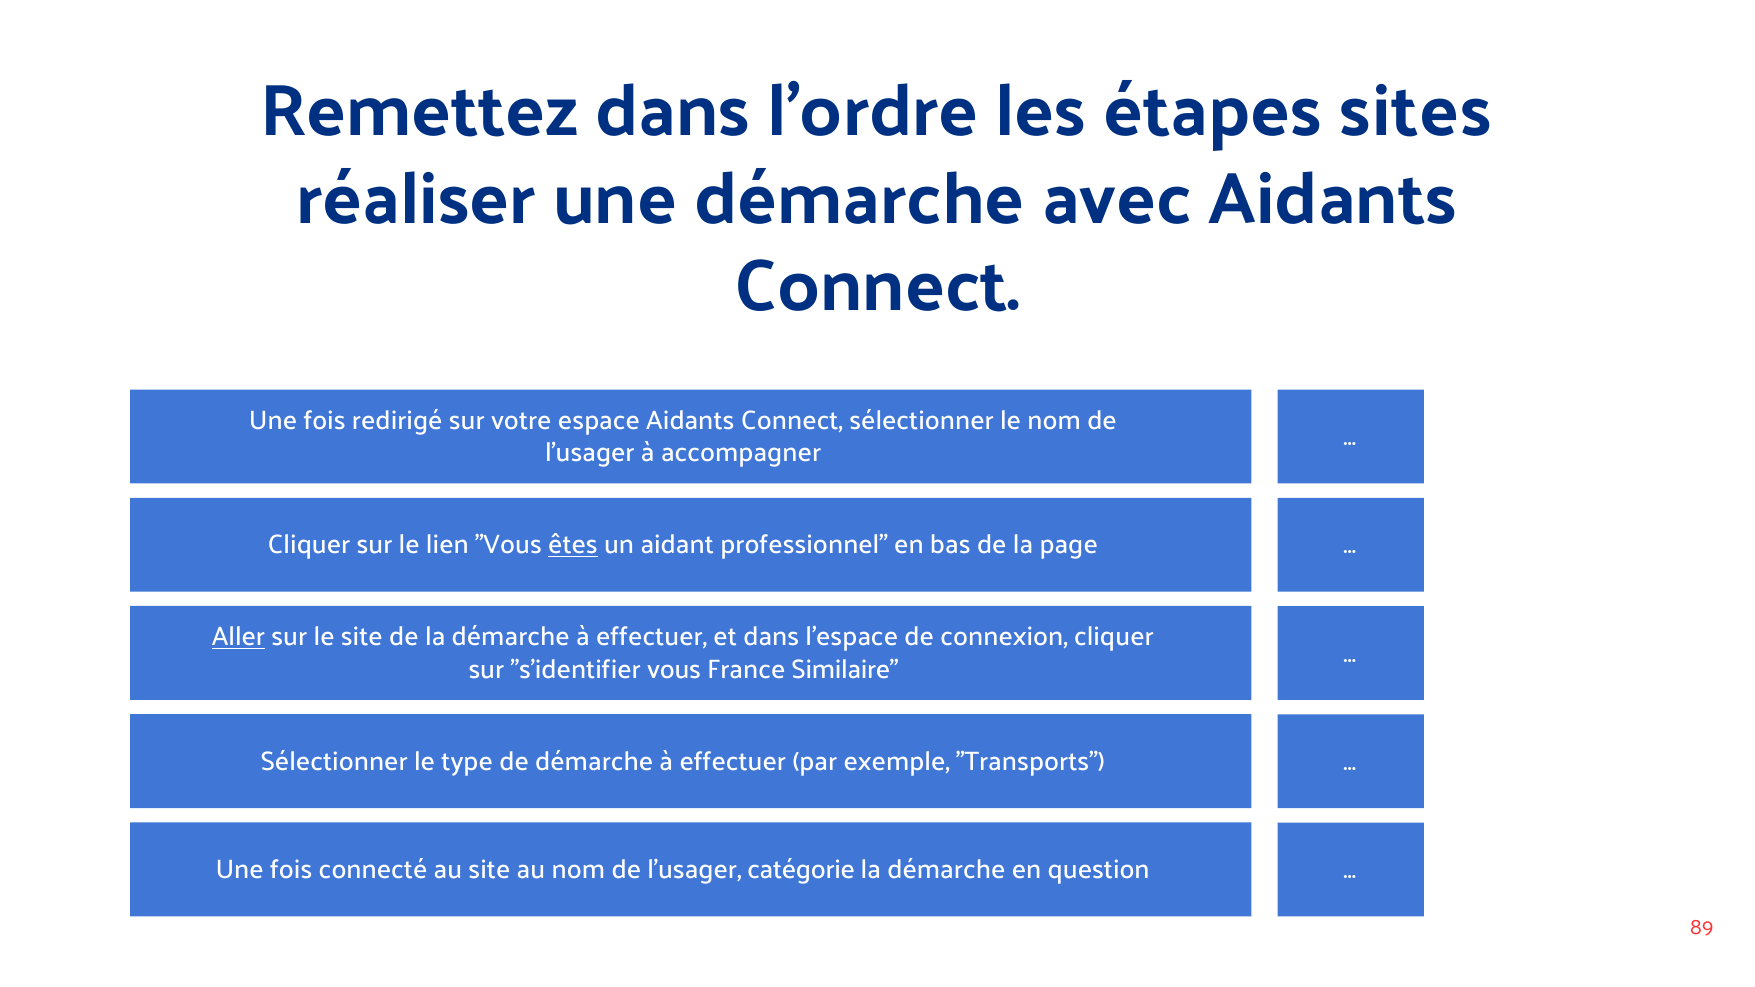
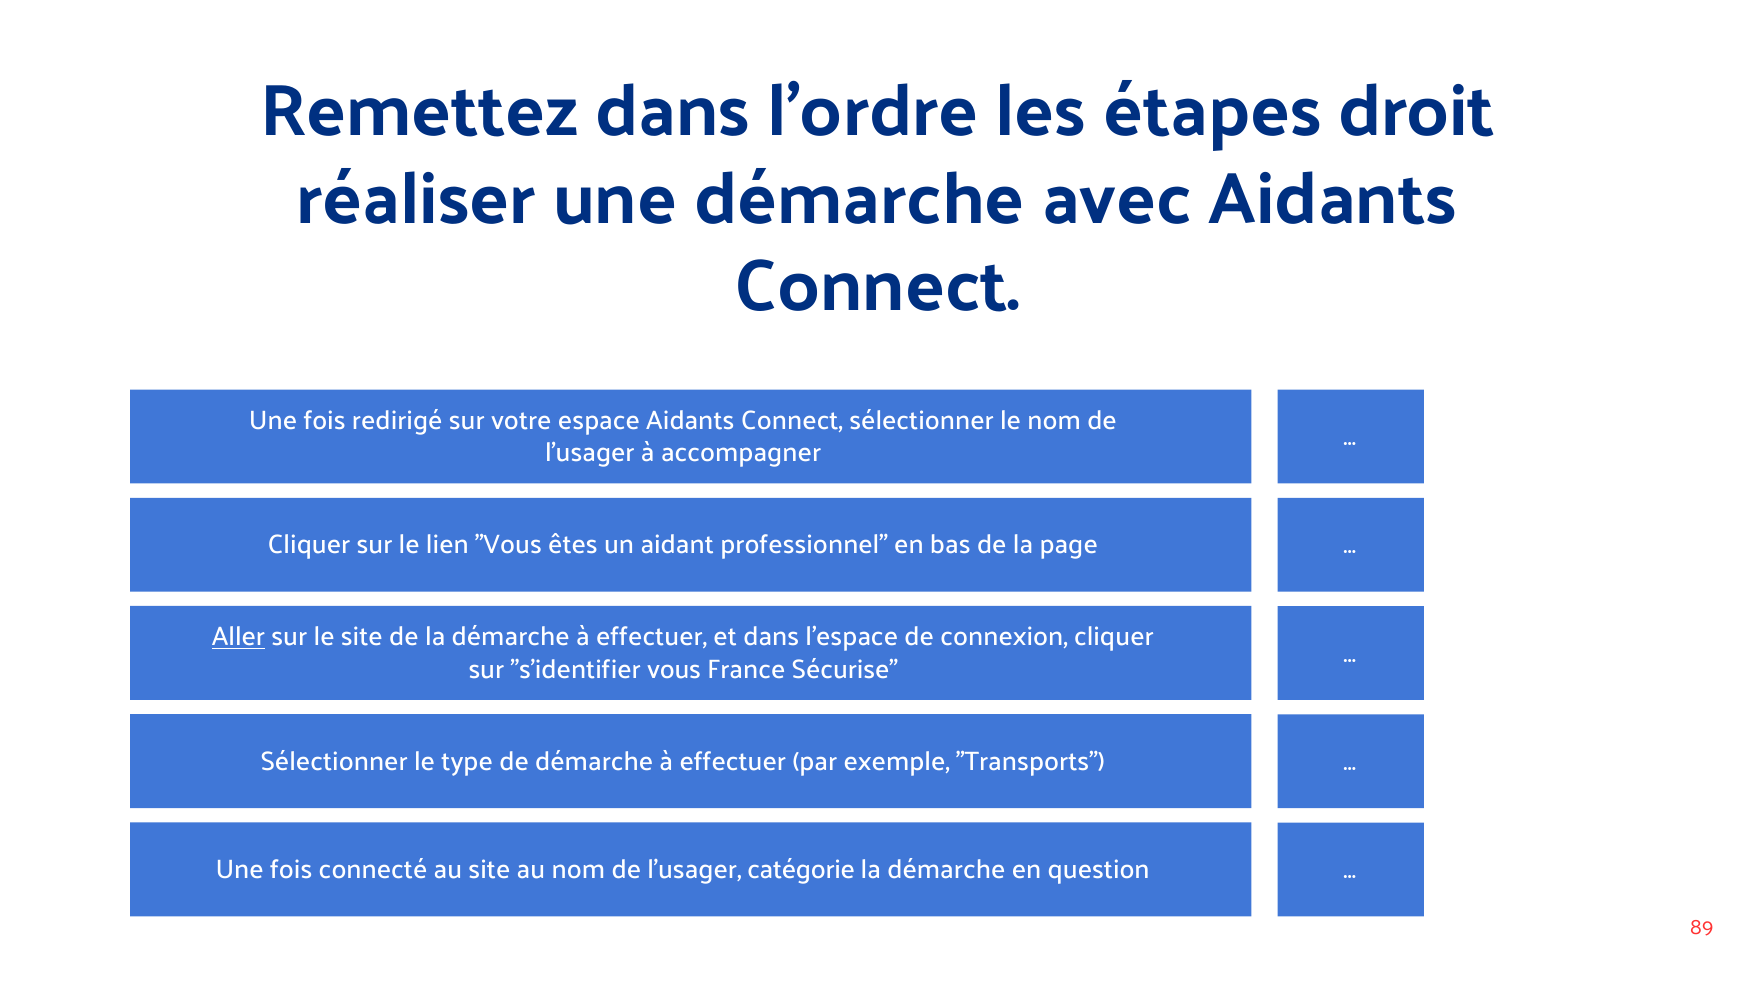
sites: sites -> droit (1417, 111)
êtes underline: present -> none (573, 545)
Similaire: Similaire -> Sécurise (845, 669)
